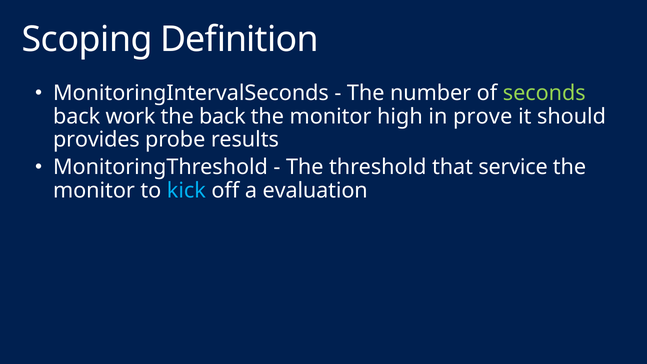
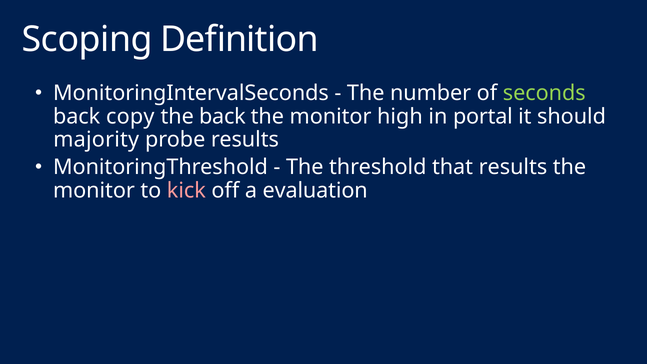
work: work -> copy (130, 116)
prove: prove -> portal (483, 116)
provides: provides -> majority (96, 140)
that service: service -> results (513, 167)
kick colour: light blue -> pink (186, 191)
